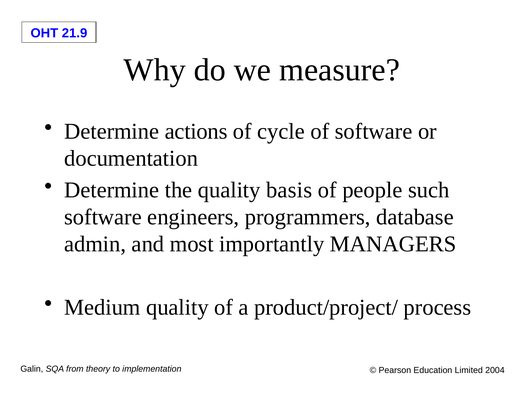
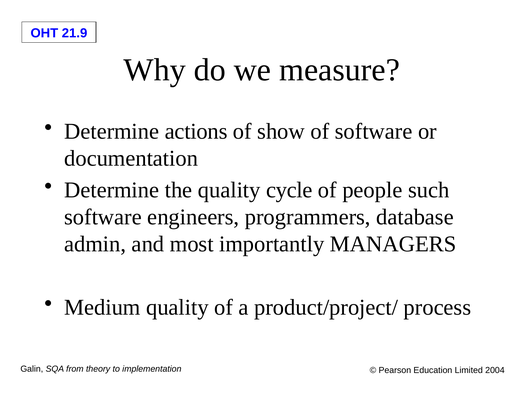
cycle: cycle -> show (281, 131)
basis: basis -> cycle (289, 190)
